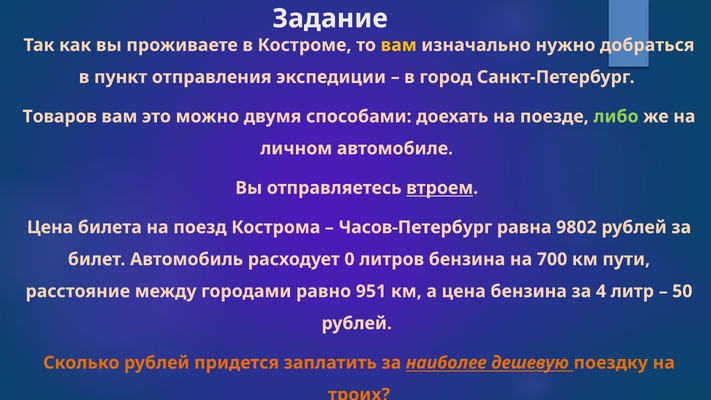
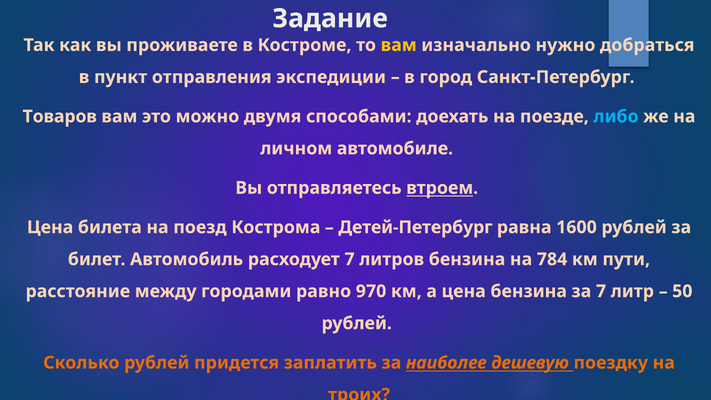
либо colour: light green -> light blue (616, 116)
Часов-Петербург: Часов-Петербург -> Детей-Петербург (415, 227)
9802: 9802 -> 1600 (576, 227)
расходует 0: 0 -> 7 (350, 259)
700: 700 -> 784 (552, 259)
951: 951 -> 970 (371, 291)
за 4: 4 -> 7 (601, 291)
